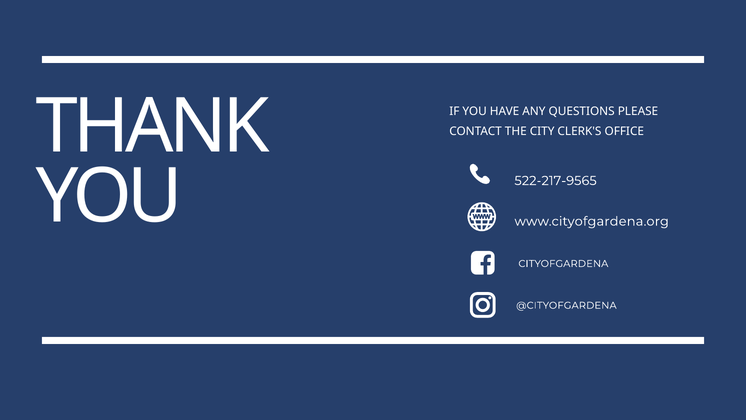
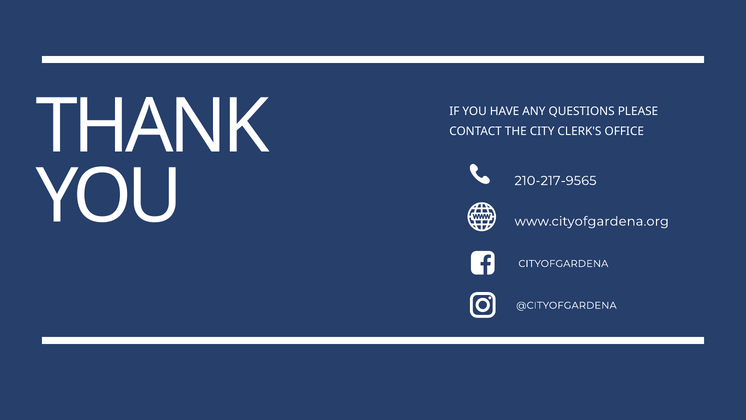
522-217-9565: 522-217-9565 -> 210-217-9565 (556, 181)
